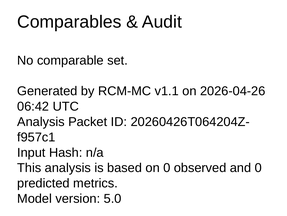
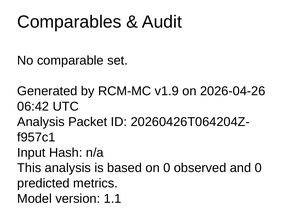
v1.1: v1.1 -> v1.9 (167, 91)
5.0: 5.0 -> 1.1 (113, 198)
